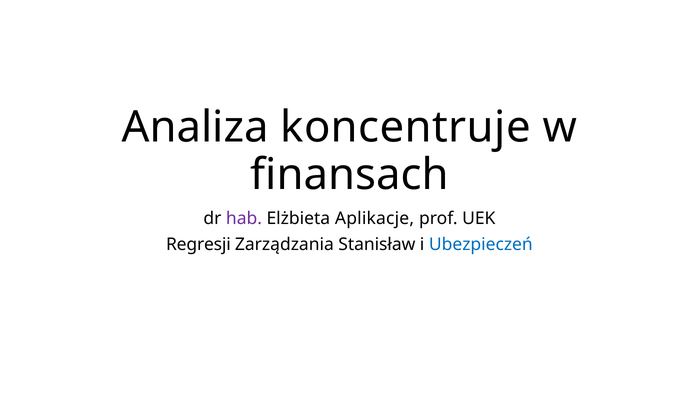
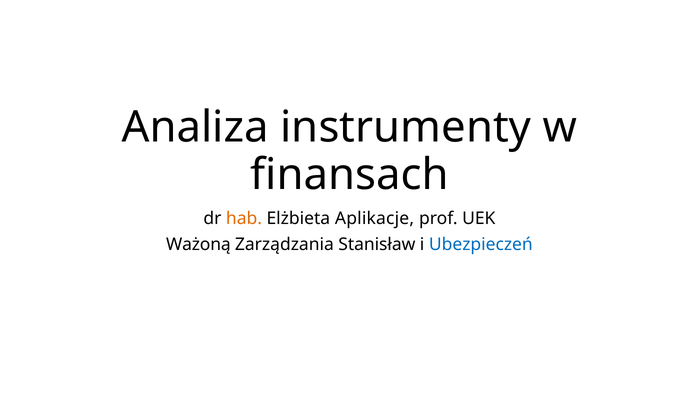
koncentruje: koncentruje -> instrumenty (406, 128)
hab colour: purple -> orange (244, 218)
Regresji: Regresji -> Ważoną (198, 245)
